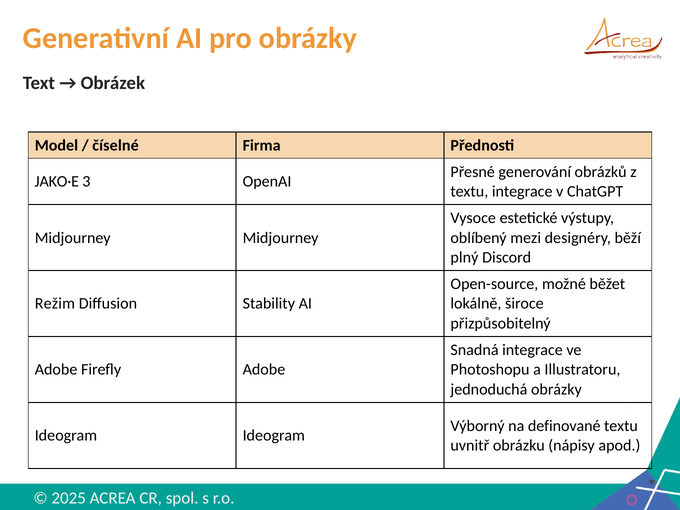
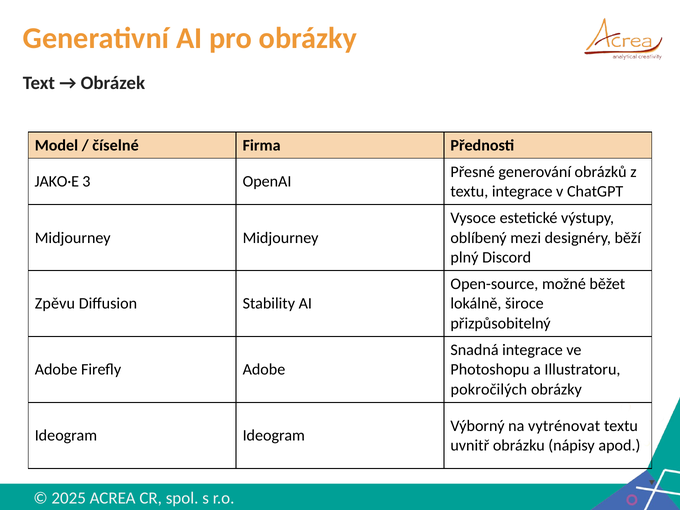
Režim: Režim -> Zpěvu (55, 304)
jednoduchá: jednoduchá -> pokročilých (489, 389)
definované: definované -> vytrénovat (564, 426)
